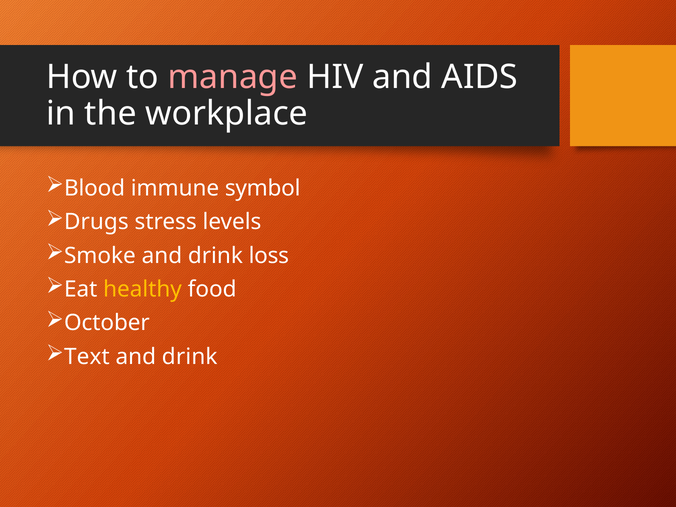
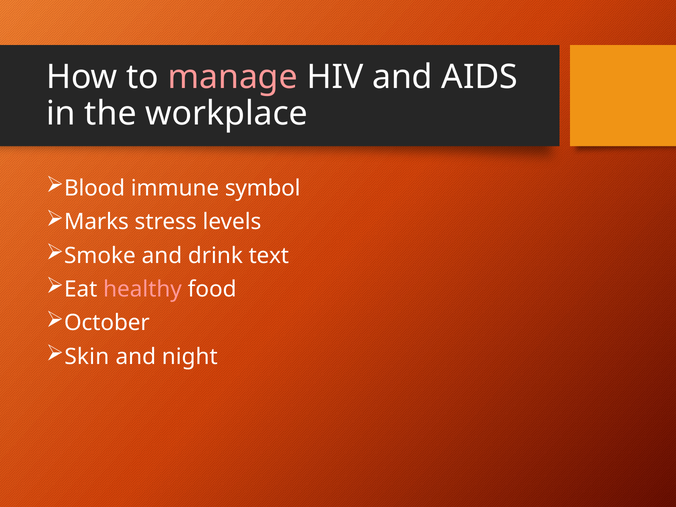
Drugs: Drugs -> Marks (96, 222)
loss: loss -> text (269, 256)
healthy colour: yellow -> pink (143, 289)
Text: Text -> Skin (87, 357)
drink: drink -> night (190, 357)
